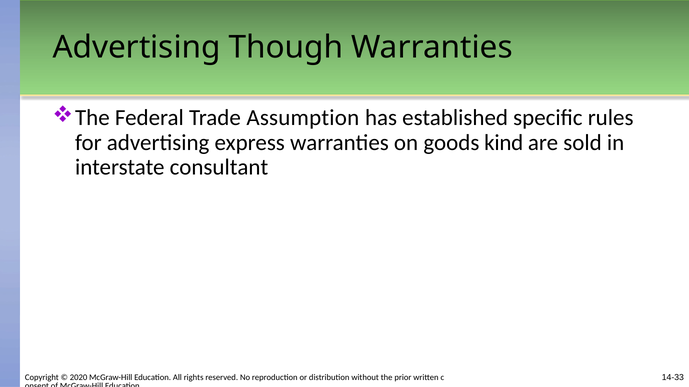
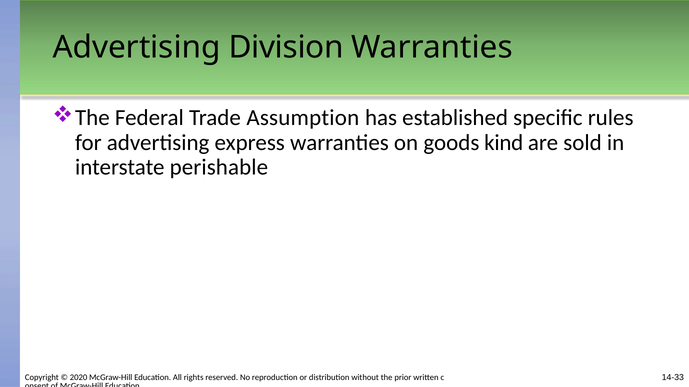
Though: Though -> Division (286, 48)
consultant: consultant -> perishable (219, 168)
